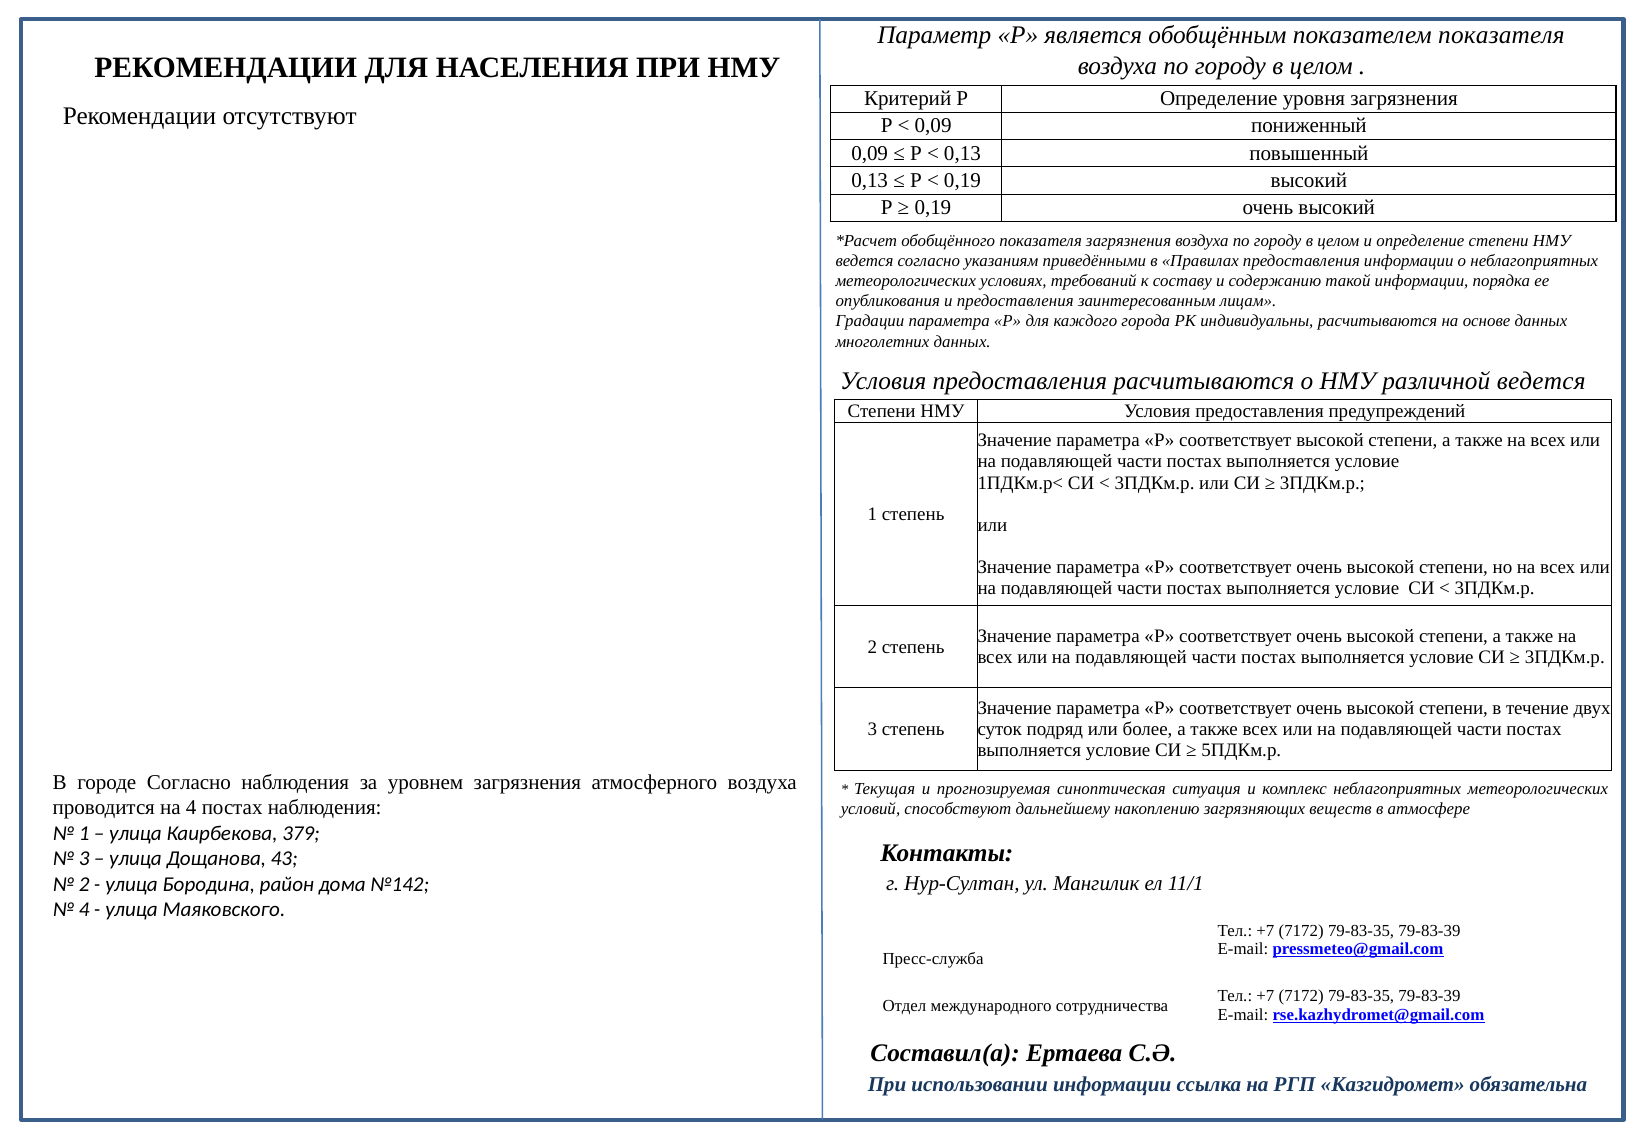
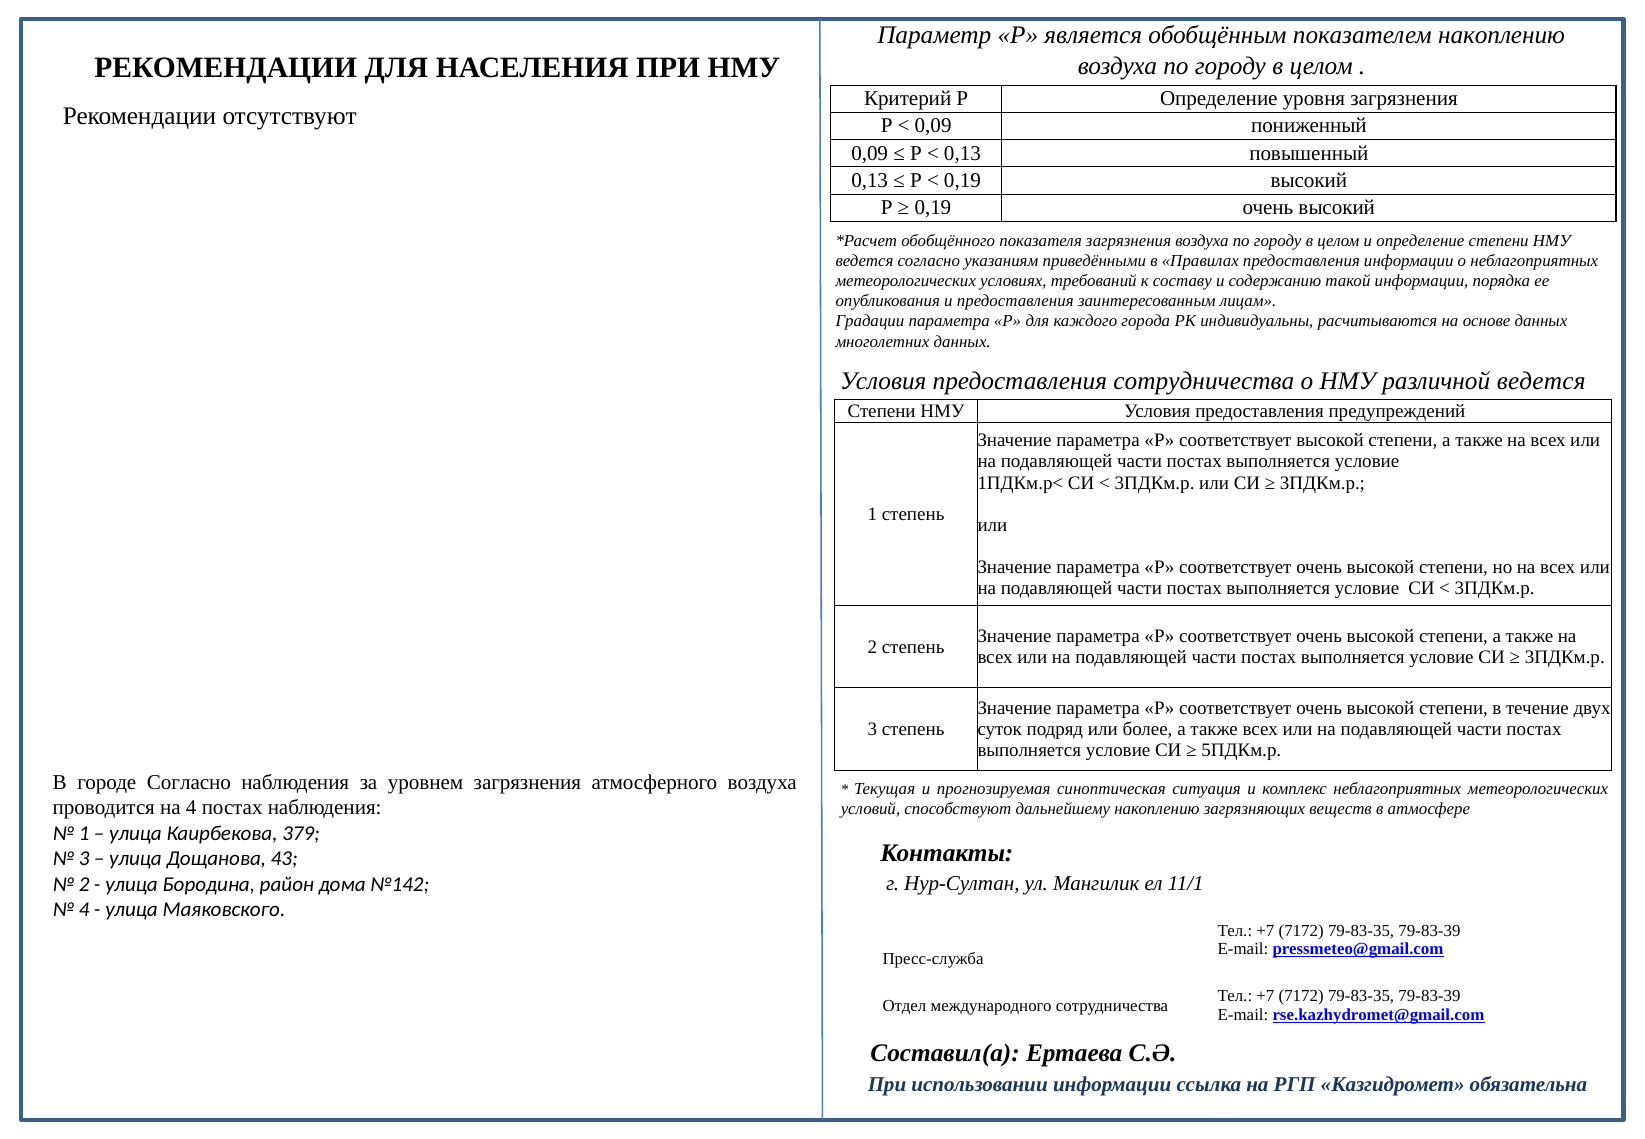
показателем показателя: показателя -> накоплению (1502, 35)
предоставления расчитываются: расчитываются -> сотрудничества (1204, 381)
